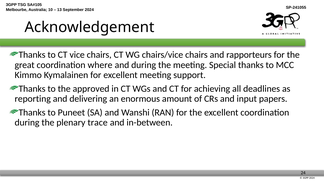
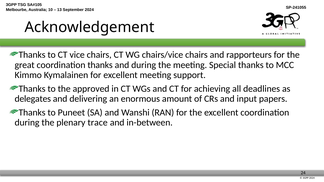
coordination where: where -> thanks (100, 65)
reporting: reporting -> delegates (33, 99)
